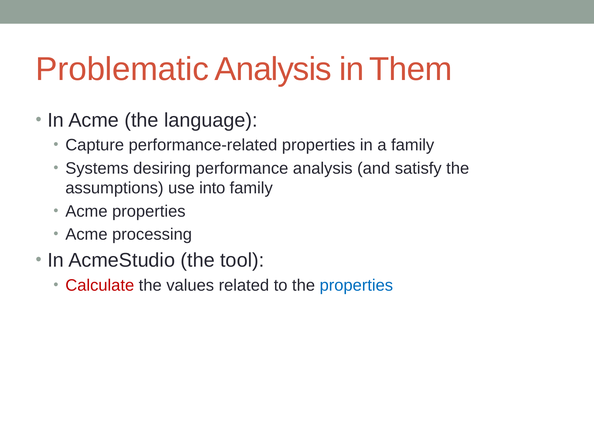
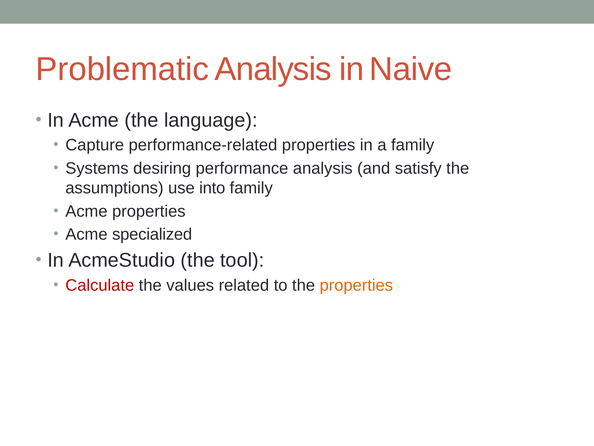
Them: Them -> Naive (411, 69)
processing: processing -> specialized (152, 234)
properties colour: blue -> orange (356, 285)
